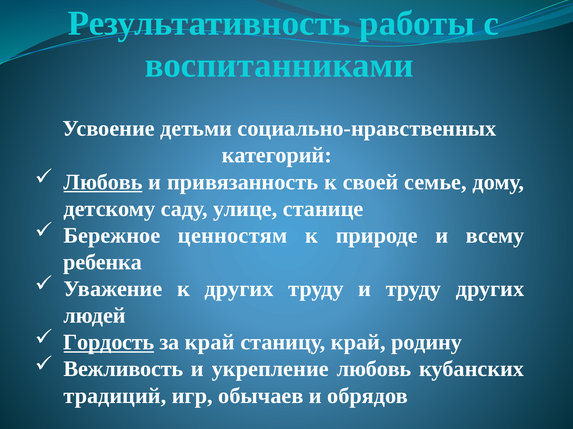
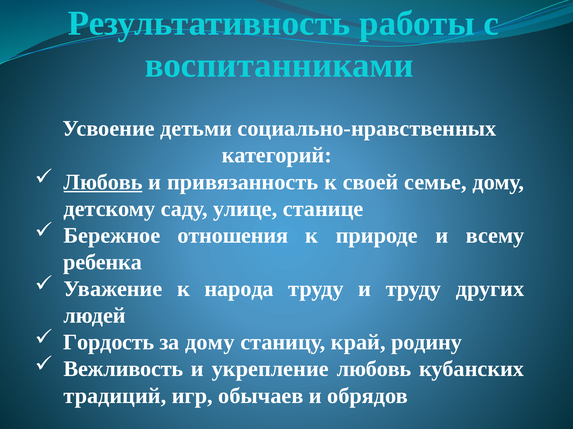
ценностям: ценностям -> отношения (233, 236)
к других: других -> народа (239, 289)
Гордость underline: present -> none (109, 343)
за край: край -> дому (210, 343)
